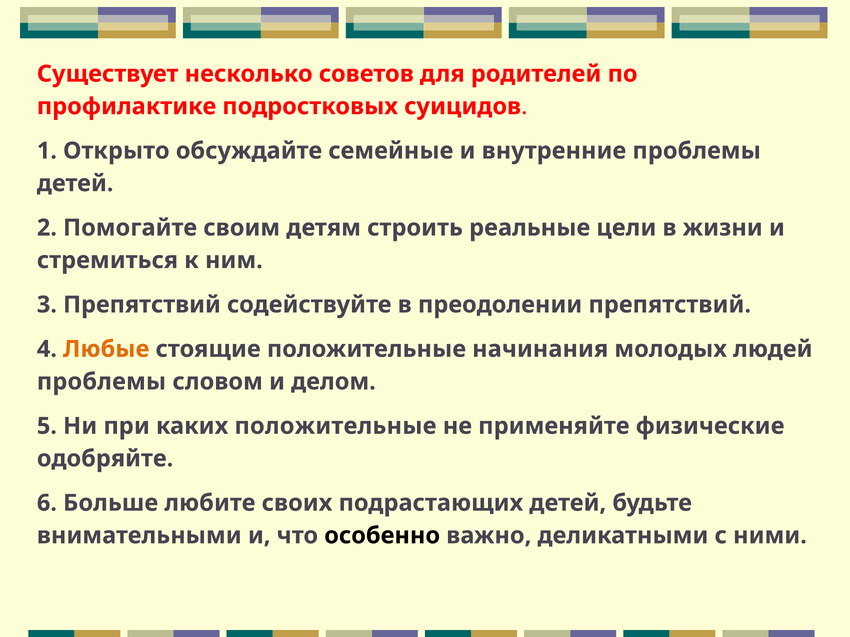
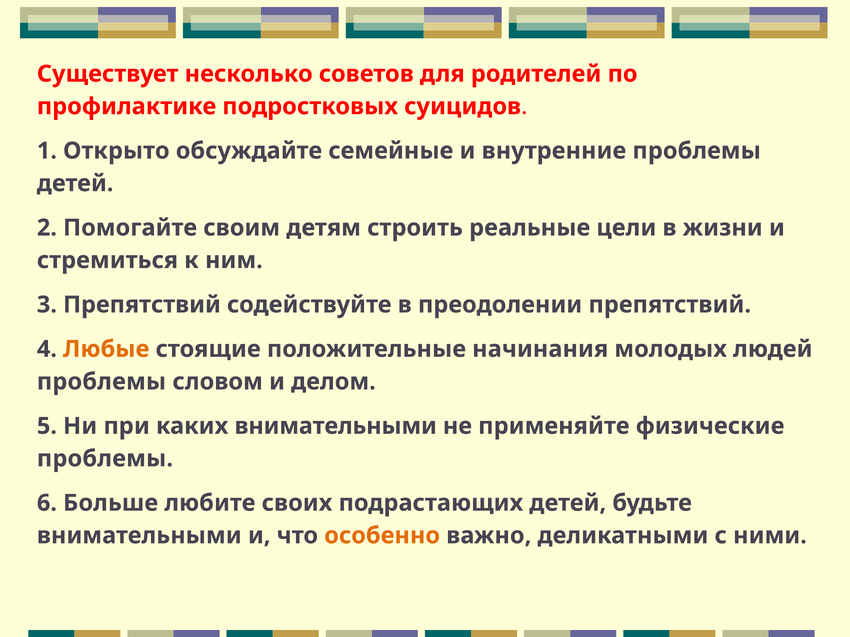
каких положительные: положительные -> внимательными (336, 426)
одобряйте: одобряйте -> проблемы (105, 459)
особенно colour: black -> orange (382, 536)
